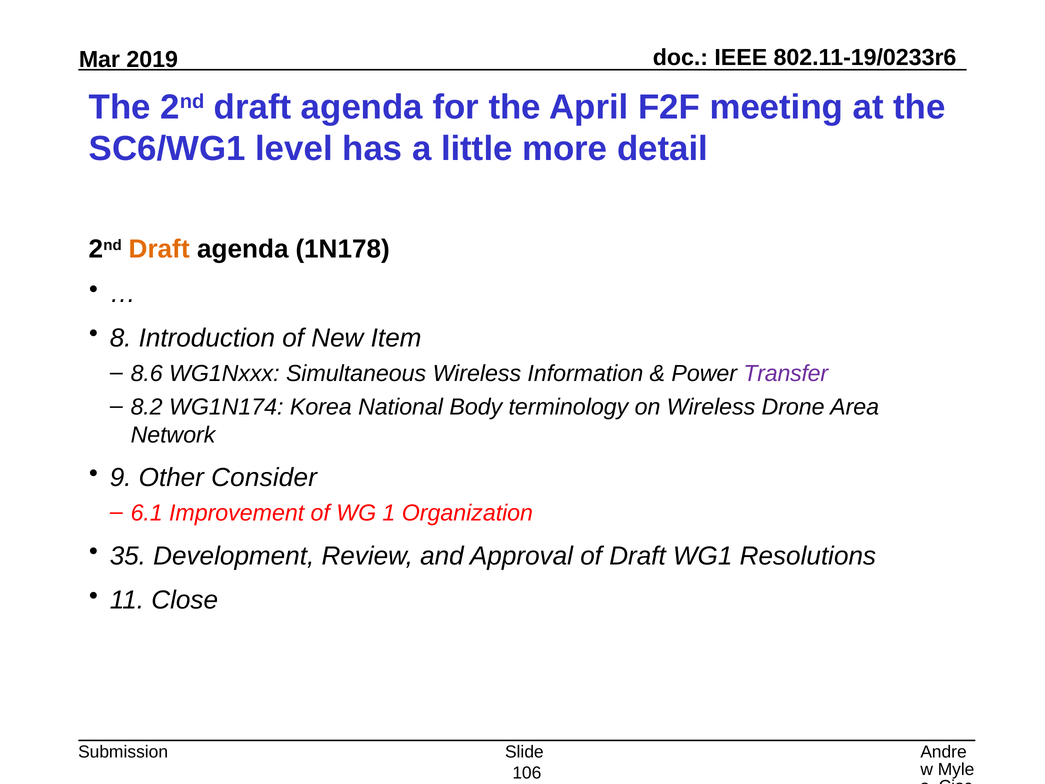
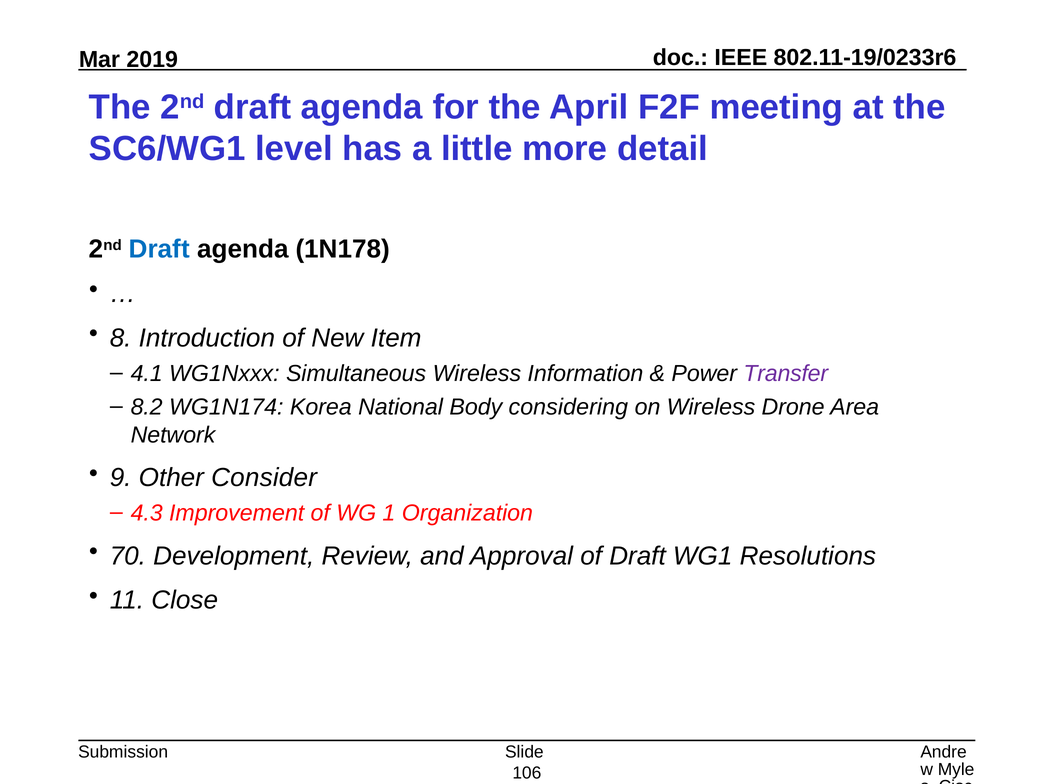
Draft colour: orange -> blue (159, 249)
8.6: 8.6 -> 4.1 (147, 373)
terminology: terminology -> considering (568, 407)
6.1: 6.1 -> 4.3 (147, 513)
35: 35 -> 70 (128, 556)
